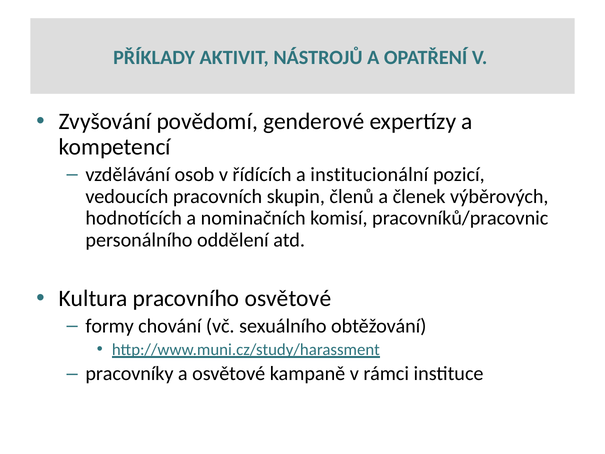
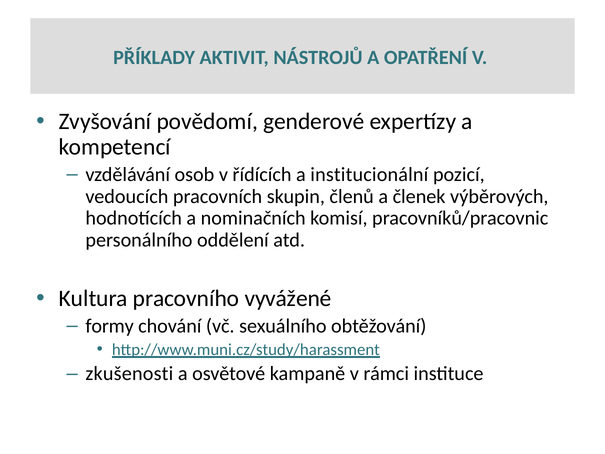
pracovního osvětové: osvětové -> vyvážené (288, 298)
pracovníky: pracovníky -> zkušenosti (129, 374)
